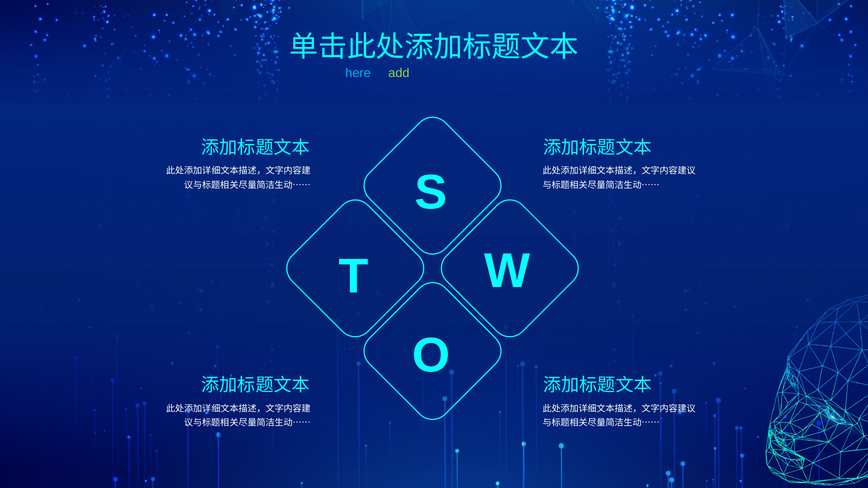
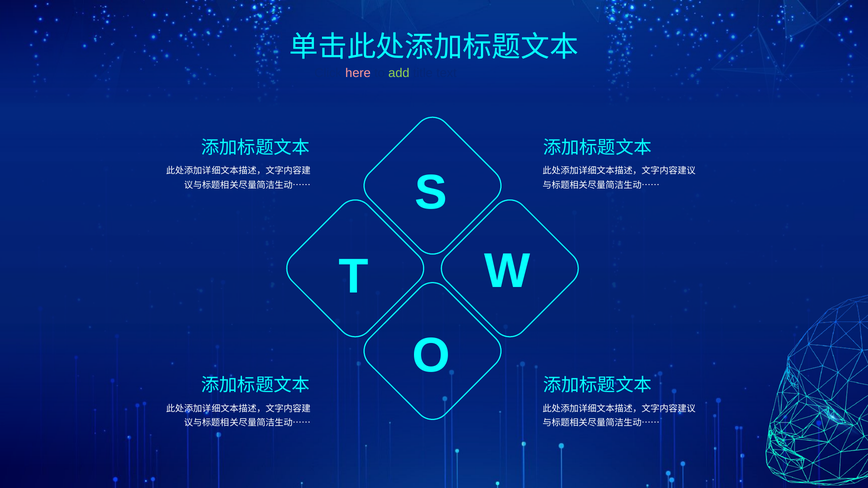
here colour: light blue -> pink (358, 73)
